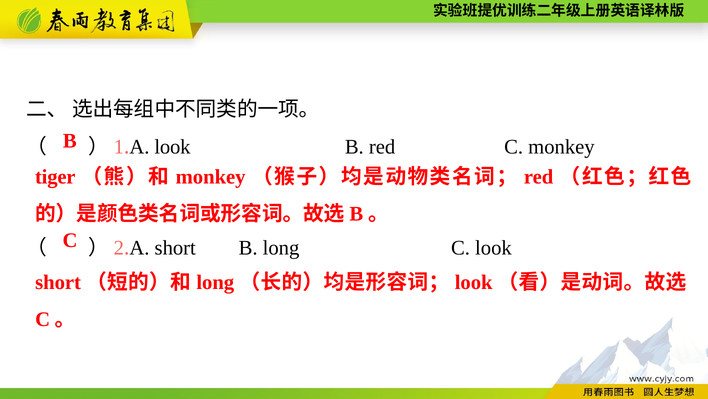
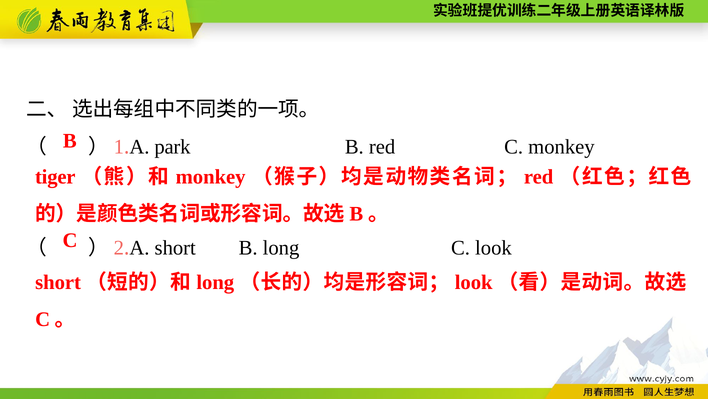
look: look -> park (172, 147)
